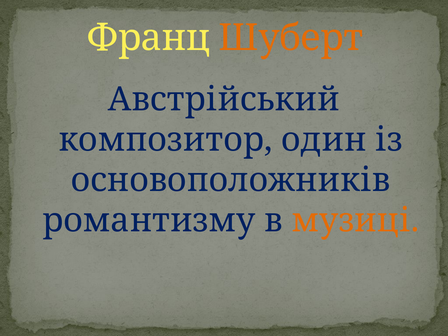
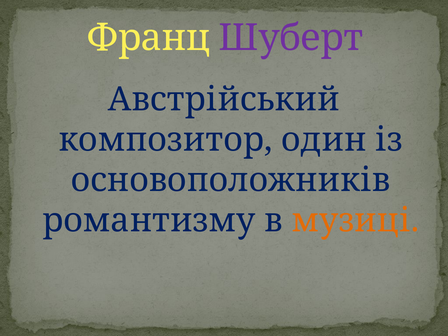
Шуберт colour: orange -> purple (291, 38)
